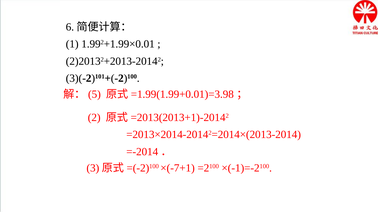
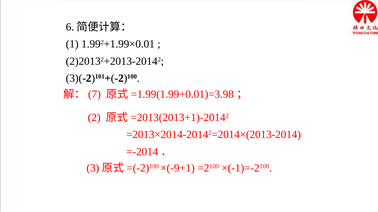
5: 5 -> 7 (94, 95)
×(-7+1: ×(-7+1 -> ×(-9+1 (178, 169)
